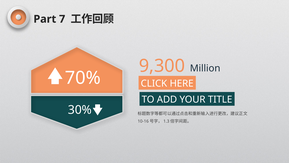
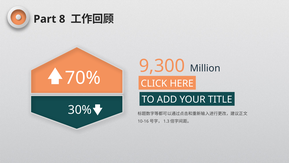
7: 7 -> 8 (62, 19)
